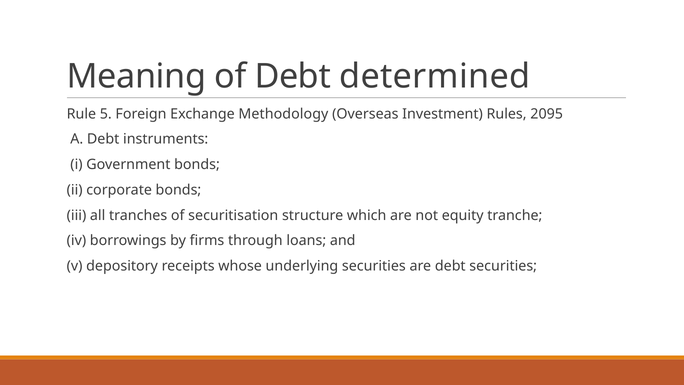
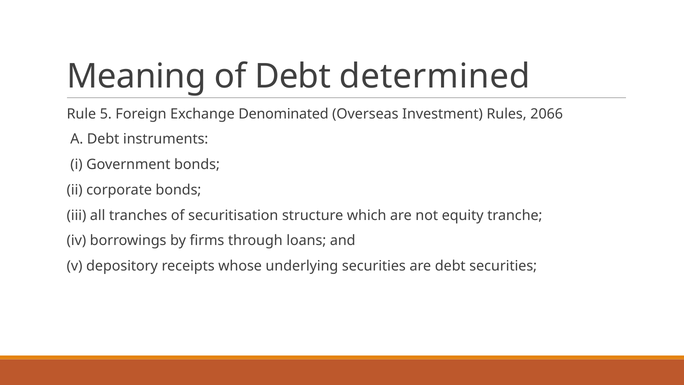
Methodology: Methodology -> Denominated (284, 114)
2095: 2095 -> 2066 (547, 114)
